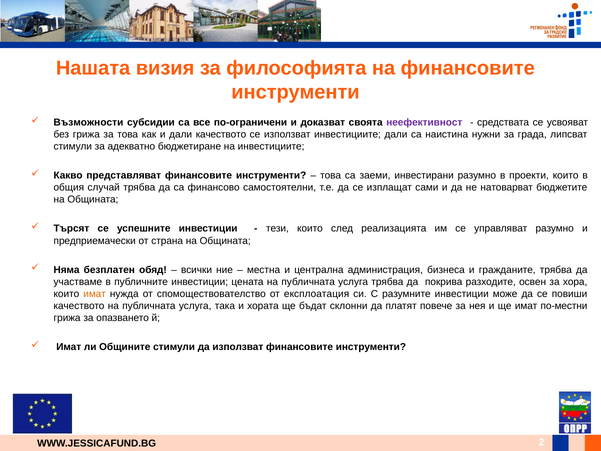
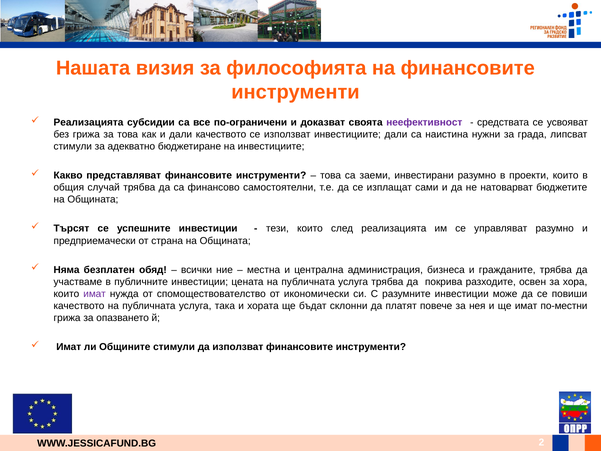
Възможности: Възможности -> Реализацията (89, 122)
имат colour: orange -> purple (95, 294)
експлоатация: експлоатация -> икономически (317, 294)
